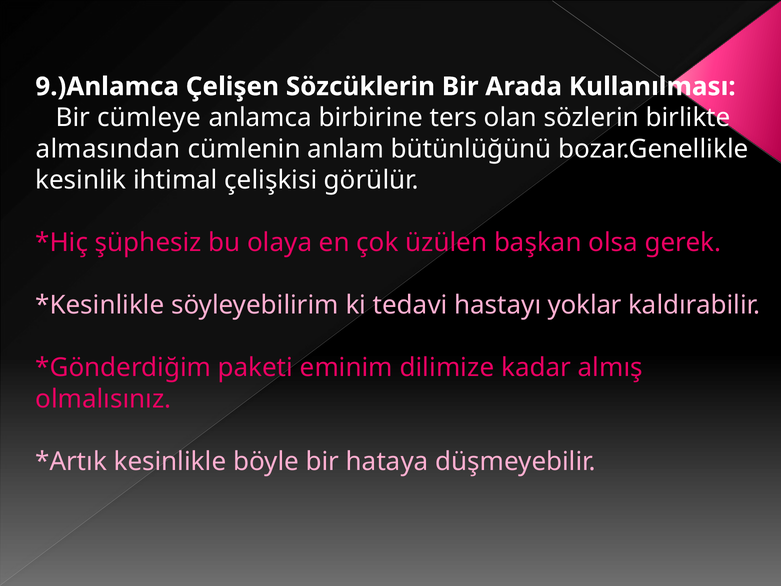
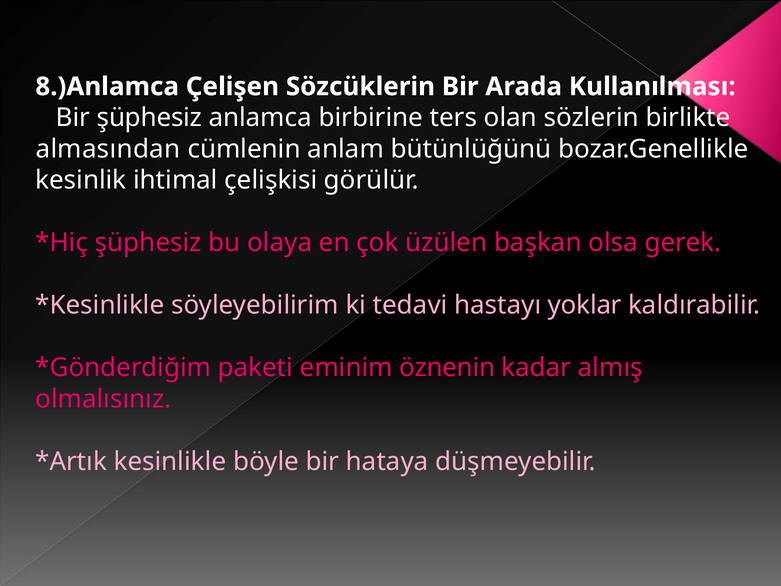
9.)Anlamca: 9.)Anlamca -> 8.)Anlamca (107, 87)
Bir cümleye: cümleye -> şüphesiz (149, 118)
dilimize: dilimize -> öznenin (447, 368)
